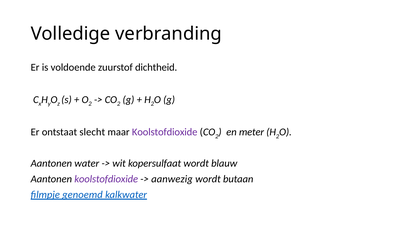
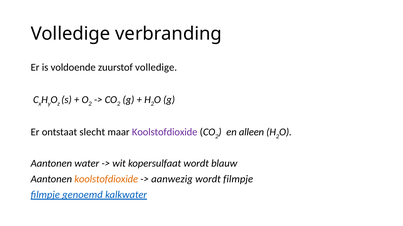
zuurstof dichtheid: dichtheid -> volledige (156, 67)
meter: meter -> alleen (252, 133)
koolstofdioxide colour: purple -> orange (106, 180)
wordt butaan: butaan -> filmpje (238, 180)
